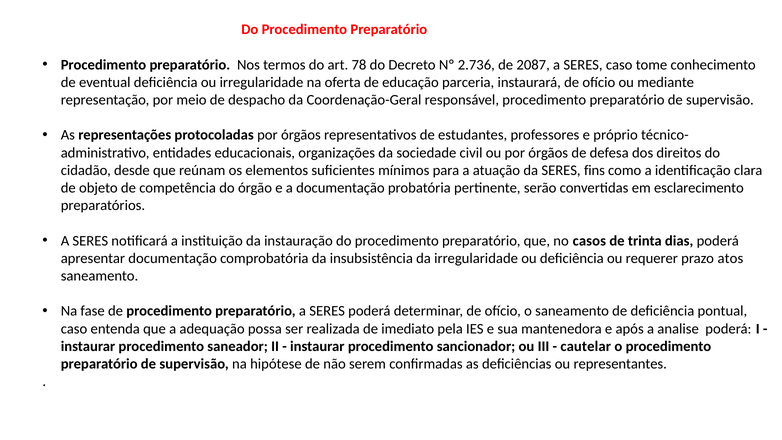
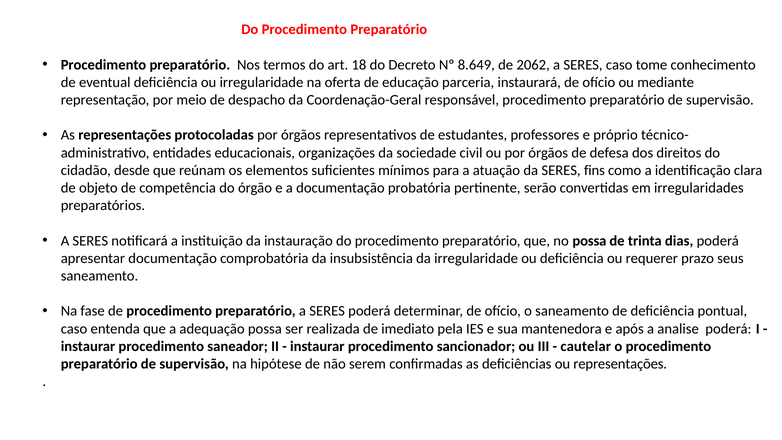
78: 78 -> 18 (359, 65)
2.736: 2.736 -> 8.649 (476, 65)
2087: 2087 -> 2062 (533, 65)
esclarecimento: esclarecimento -> irregularidades (699, 188)
no casos: casos -> possa (589, 241)
atos: atos -> seus (730, 258)
ou representantes: representantes -> representações (620, 364)
